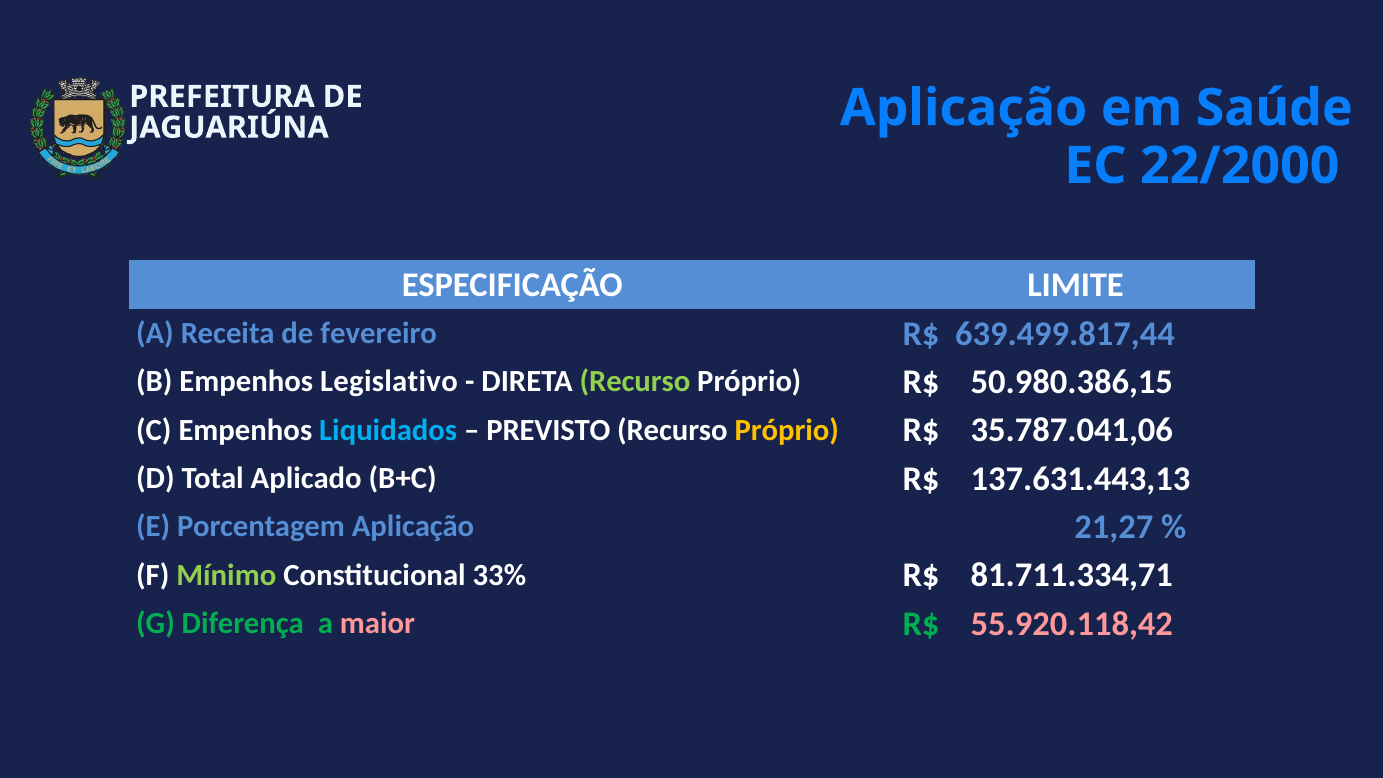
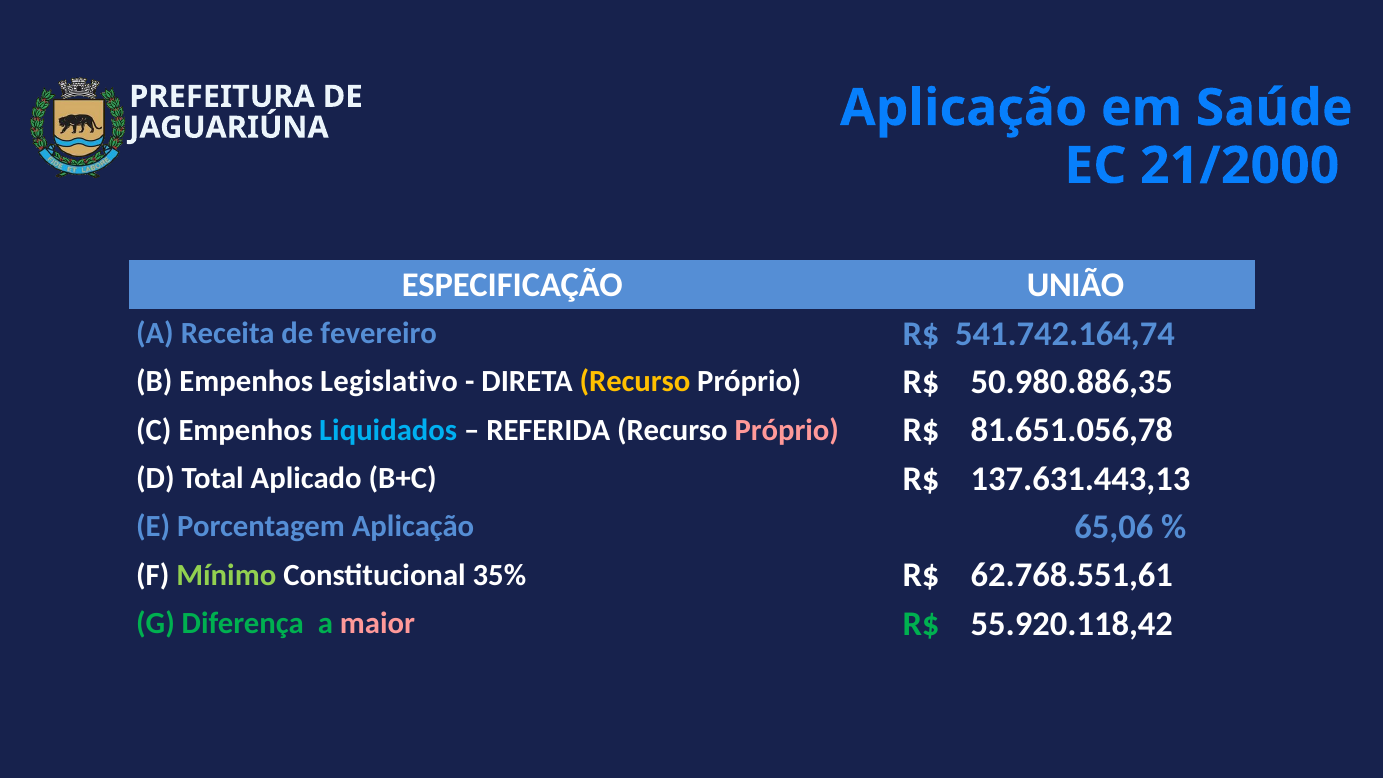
22/2000: 22/2000 -> 21/2000 (1240, 166)
LIMITE: LIMITE -> UNIÃO (1076, 285)
639.499.817,44: 639.499.817,44 -> 541.742.164,74 (1065, 334)
Recurso colour: light green -> yellow (635, 382)
50.980.386,15: 50.980.386,15 -> 50.980.886,35 (1072, 382)
PREVISTO: PREVISTO -> REFERIDA (548, 430)
Próprio colour: yellow -> pink (787, 430)
35.787.041,06: 35.787.041,06 -> 81.651.056,78 (1072, 430)
21,27: 21,27 -> 65,06 (1114, 527)
33%: 33% -> 35% (499, 575)
81.711.334,71: 81.711.334,71 -> 62.768.551,61 (1072, 575)
55.920.118,42 colour: pink -> white (1072, 624)
